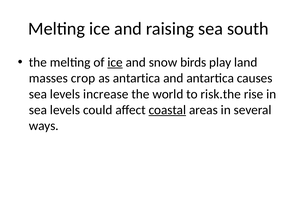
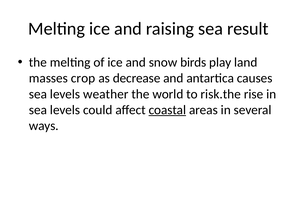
south: south -> result (248, 29)
ice underline: present -> none (115, 62)
as antartica: antartica -> decrease (137, 78)
increase: increase -> weather (106, 94)
